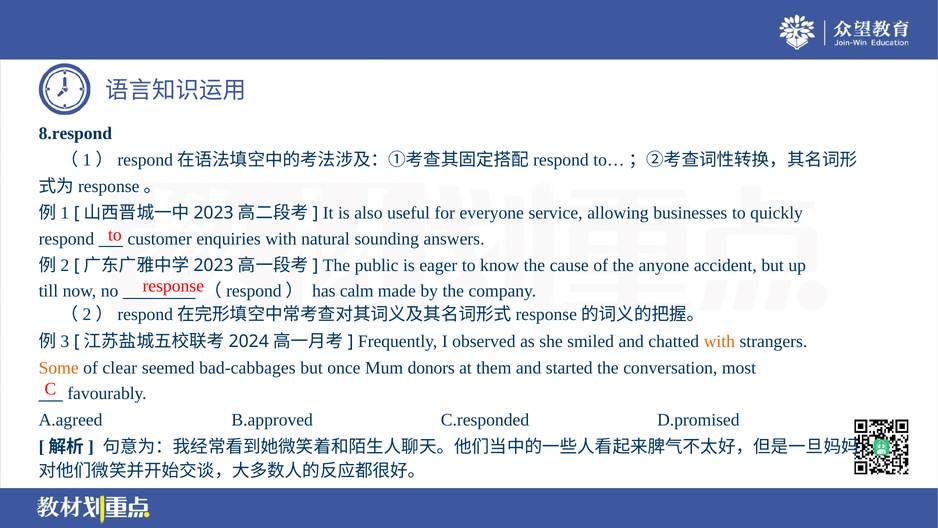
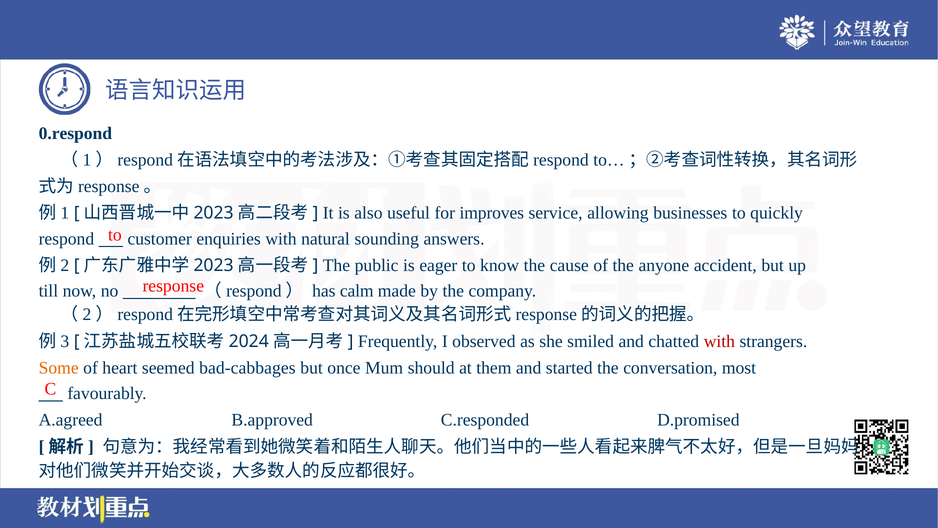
8.respond: 8.respond -> 0.respond (75, 133)
everyone: everyone -> improves (492, 213)
with colour: orange -> red (719, 341)
clear: clear -> heart (120, 368)
donors: donors -> should (431, 368)
